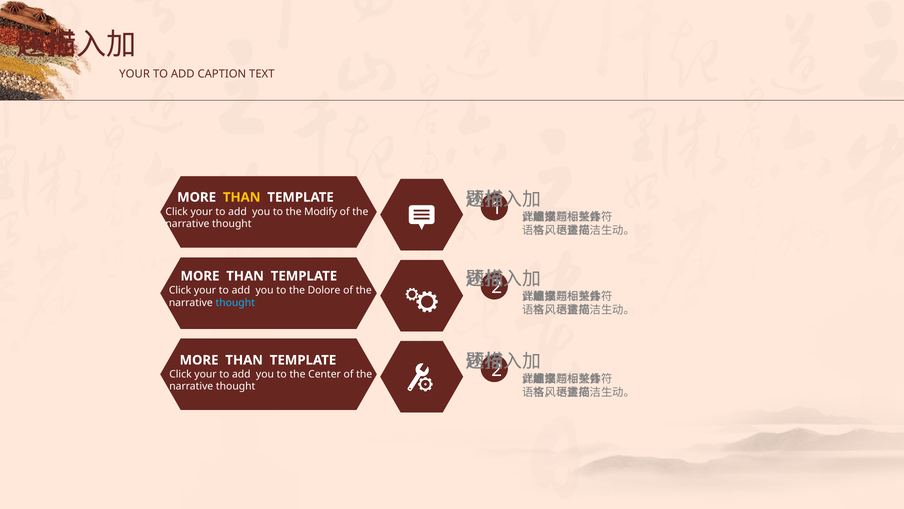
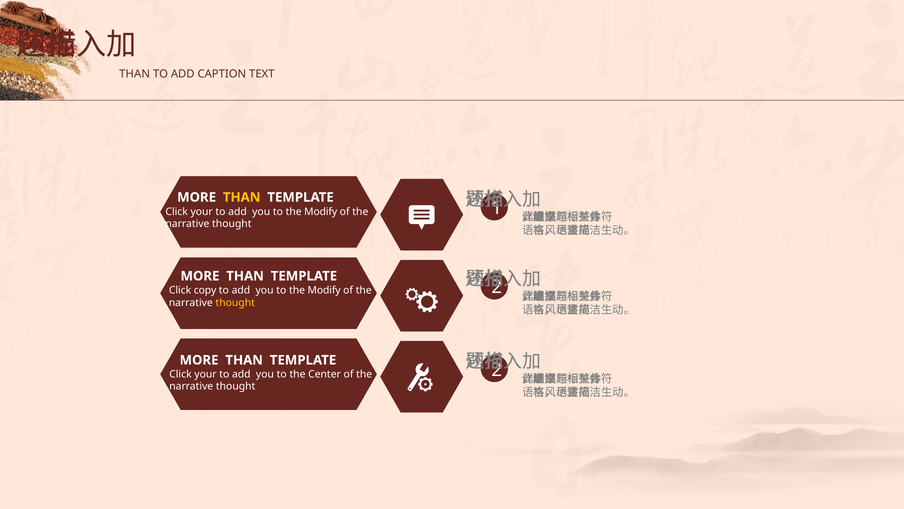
YOUR: YOUR -> THAN (135, 74)
your: your -> copy (205, 290)
Dolore: Dolore -> Modify (324, 290)
thought colour: light blue -> yellow (235, 303)
